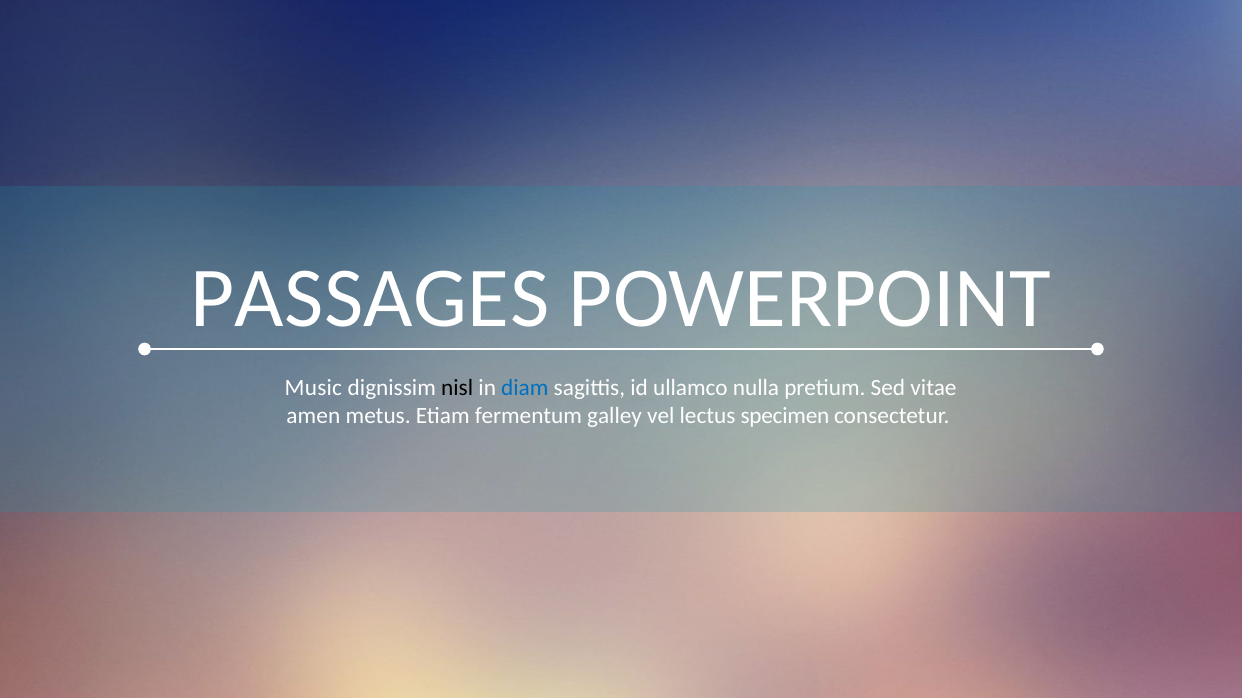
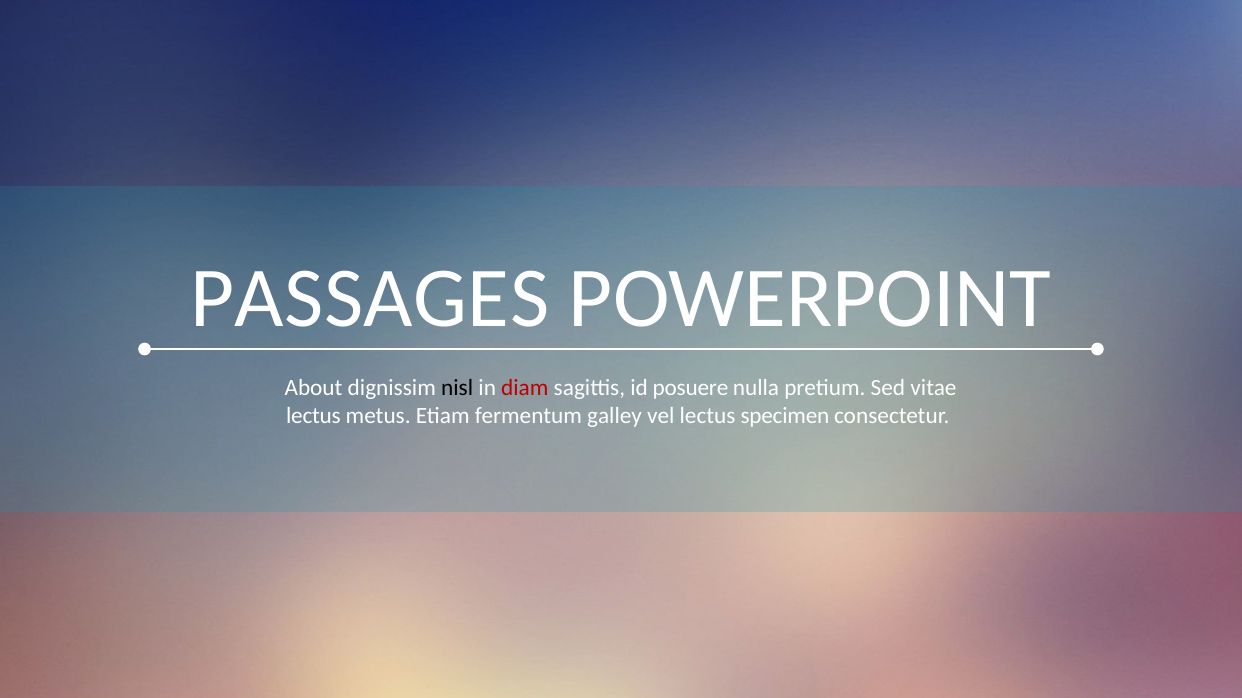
Music: Music -> About (314, 388)
diam colour: blue -> red (525, 388)
ullamco: ullamco -> posuere (691, 388)
amen: amen -> lectus (313, 416)
